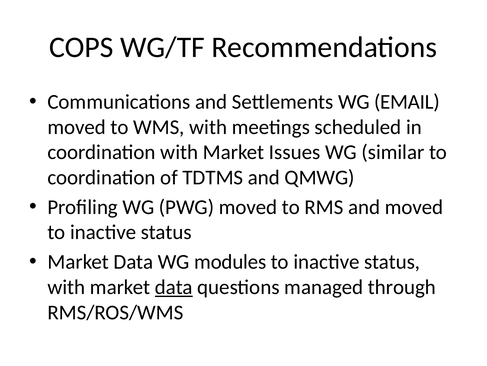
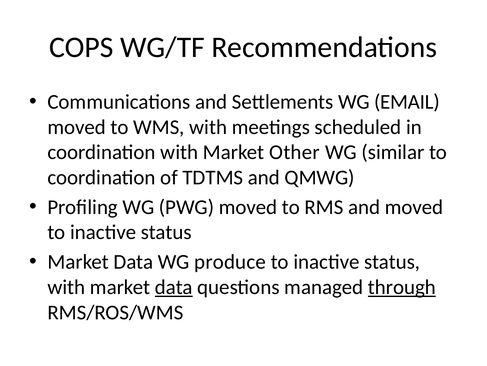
Issues: Issues -> Other (295, 152)
modules: modules -> produce (230, 261)
through underline: none -> present (402, 287)
